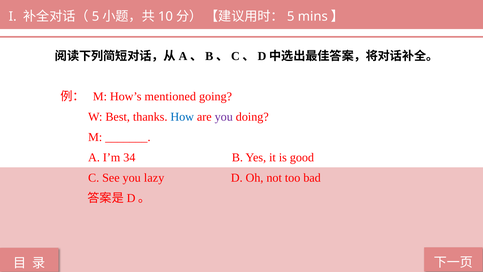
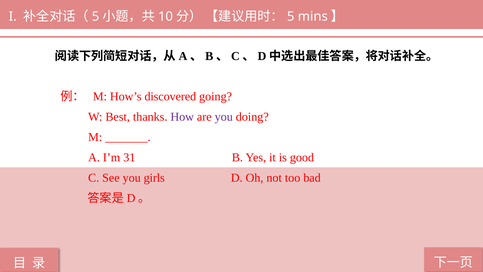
mentioned: mentioned -> discovered (170, 97)
How colour: blue -> purple (182, 117)
34: 34 -> 31 (129, 157)
lazy: lazy -> girls (154, 178)
